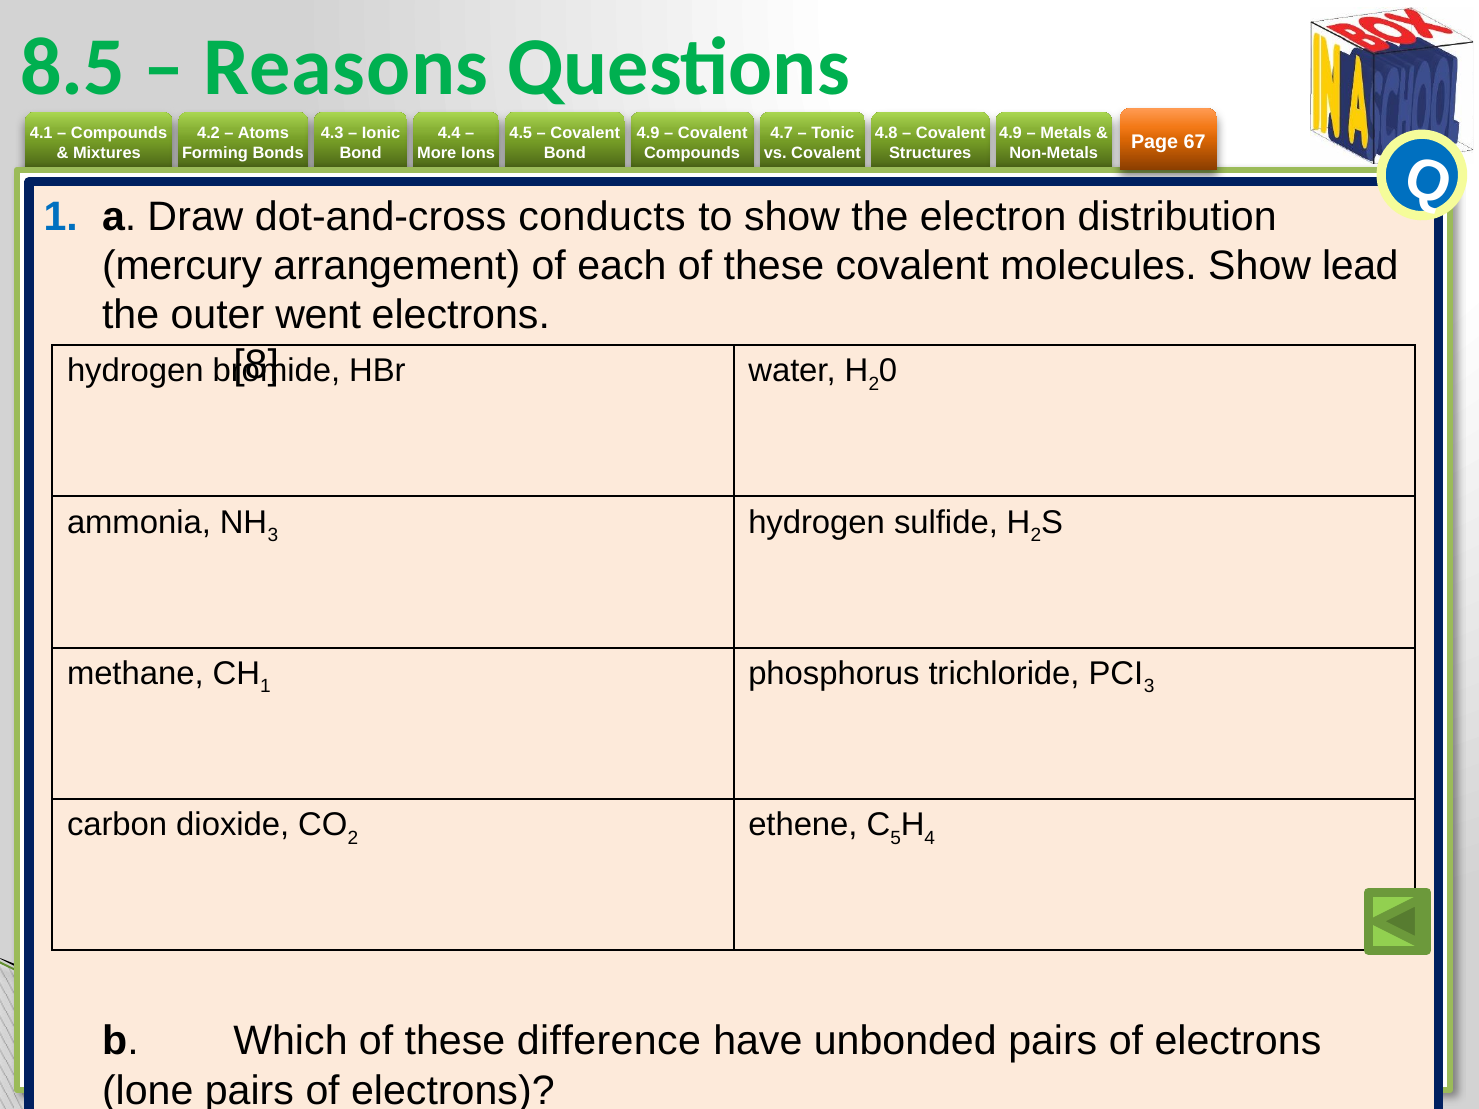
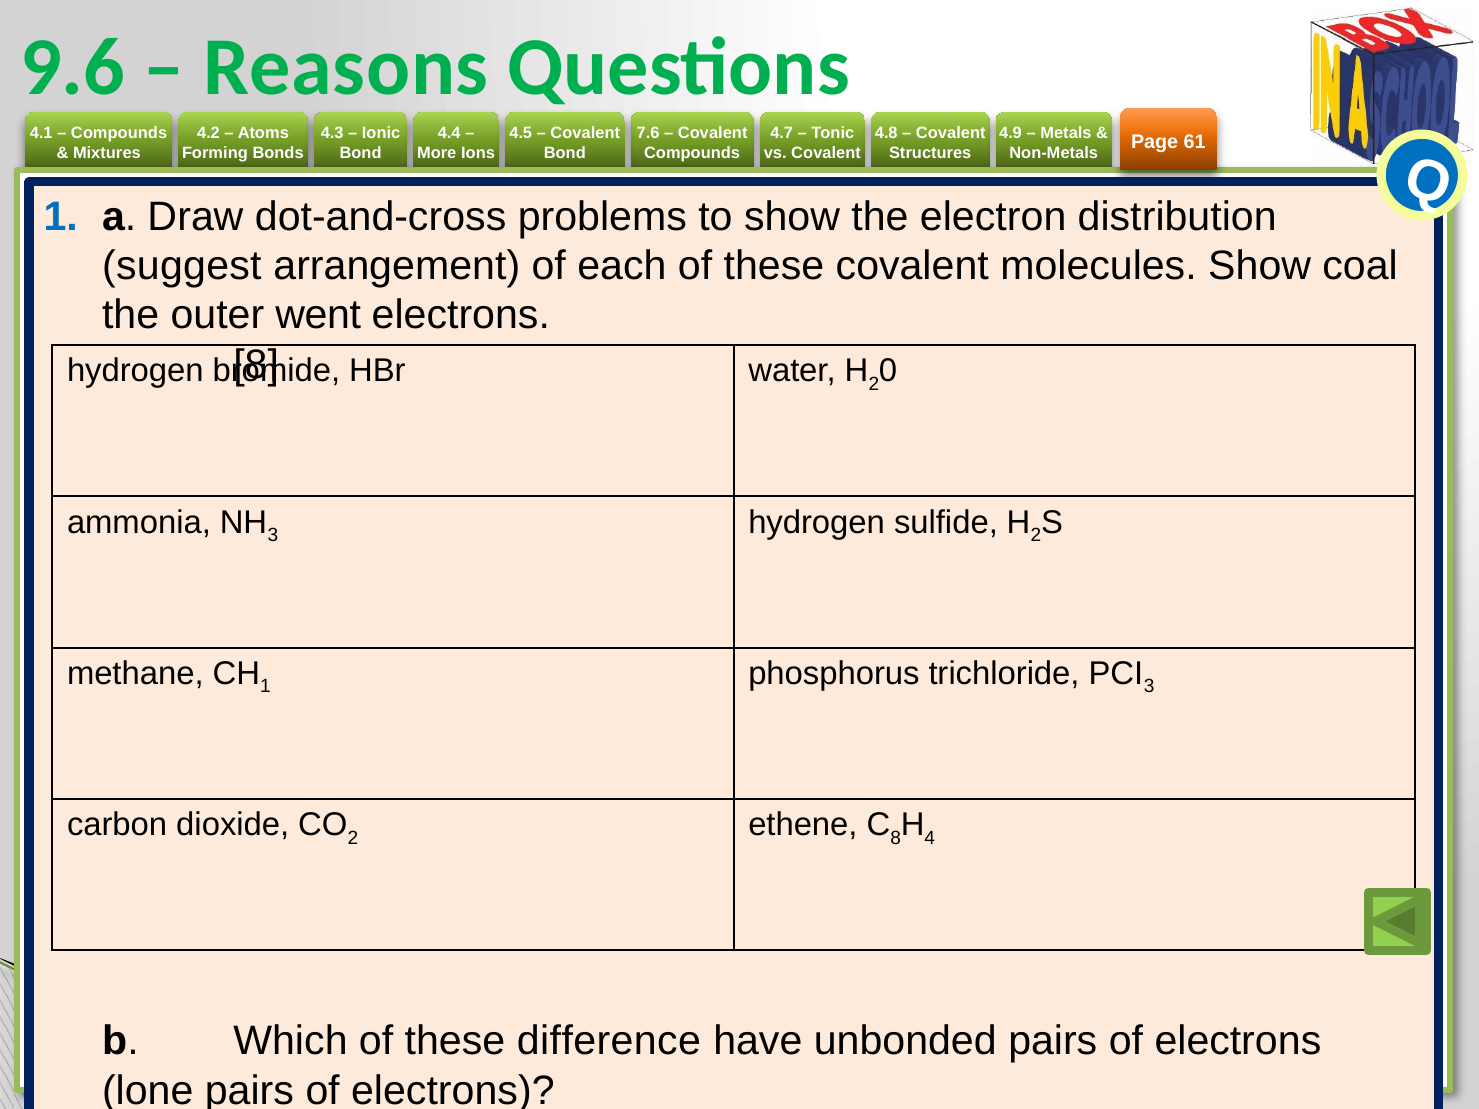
8.5: 8.5 -> 9.6 (73, 67)
4.9: 4.9 -> 7.6 (648, 134)
67: 67 -> 61 (1195, 142)
conducts: conducts -> problems (602, 217)
mercury: mercury -> suggest (182, 266)
lead: lead -> coal (1360, 266)
5: 5 -> 8 (896, 838)
